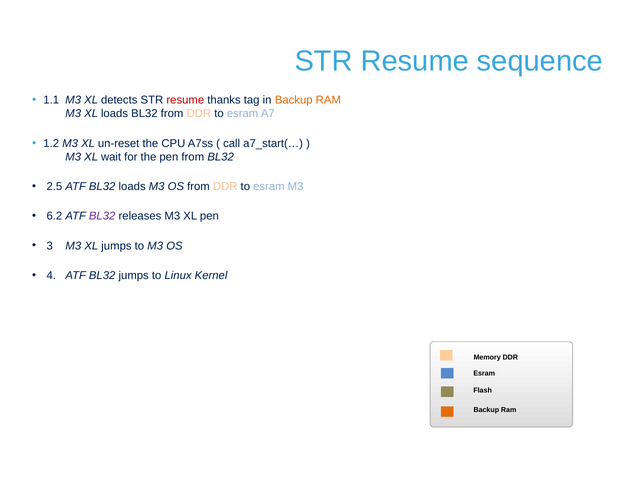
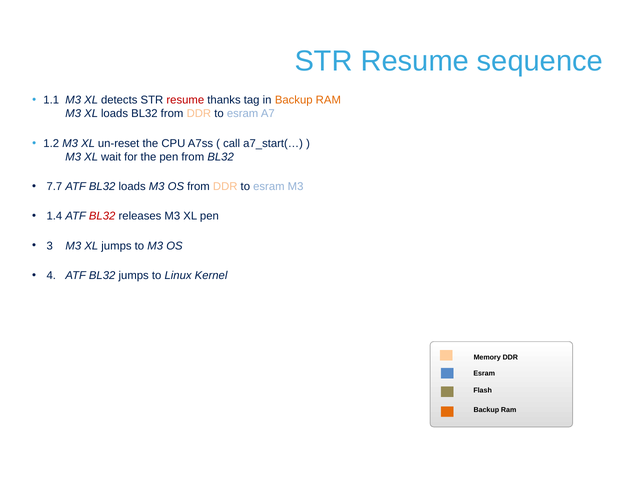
2.5: 2.5 -> 7.7 (54, 186)
6.2: 6.2 -> 1.4 (54, 216)
BL32 colour: purple -> red (102, 216)
